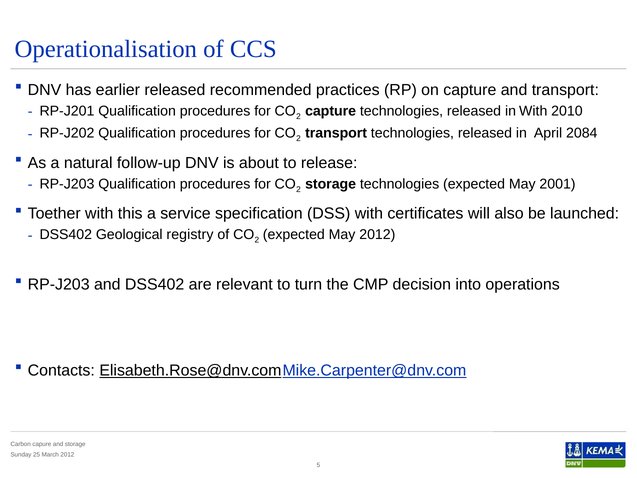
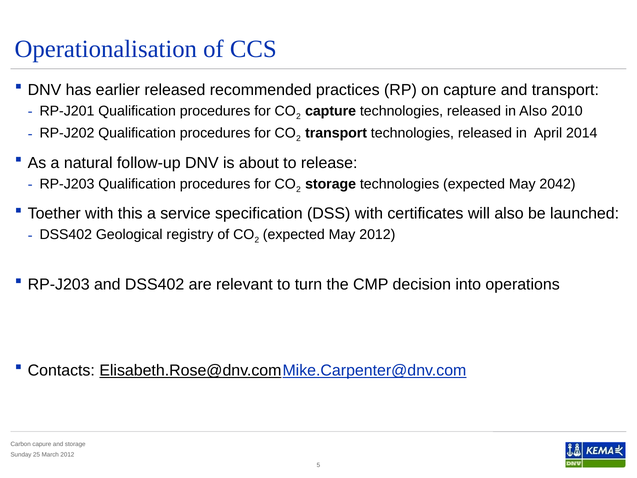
in With: With -> Also (533, 111)
2084: 2084 -> 2014 (582, 133)
2001: 2001 -> 2042 (558, 184)
